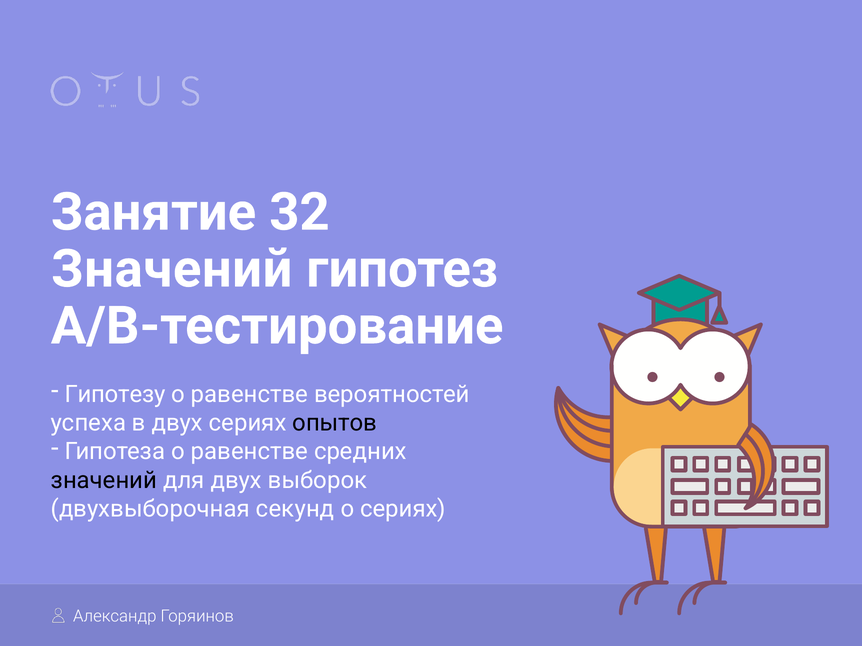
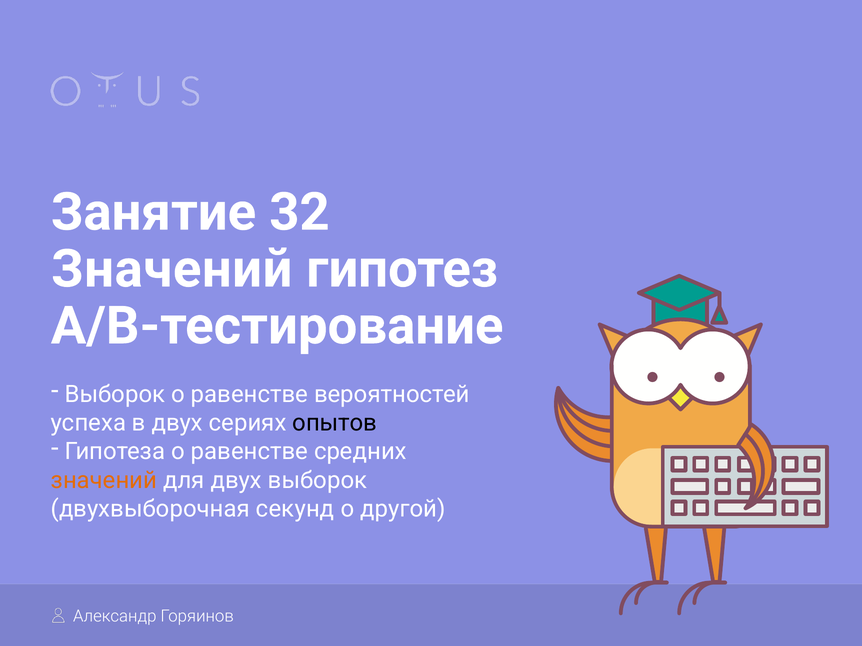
Гипотезу: Гипотезу -> Выборок (115, 394)
значений colour: black -> orange (104, 481)
о сериях: сериях -> другой (403, 509)
